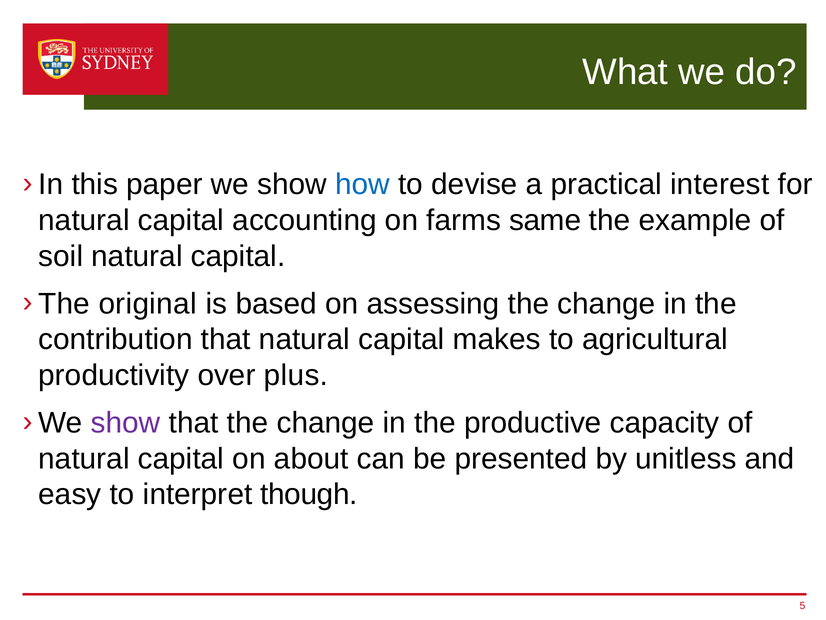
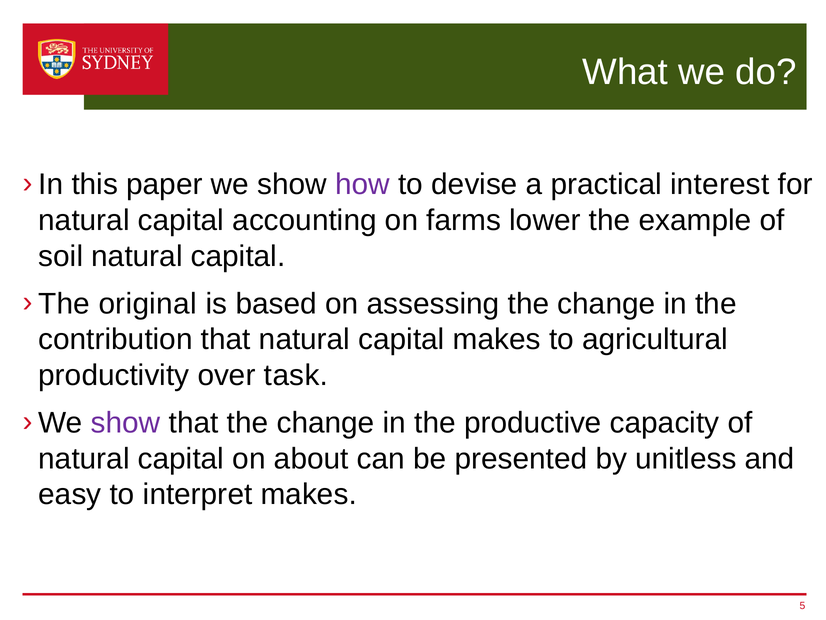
how colour: blue -> purple (363, 184)
same: same -> lower (545, 220)
plus: plus -> task (296, 375)
interpret though: though -> makes (309, 494)
